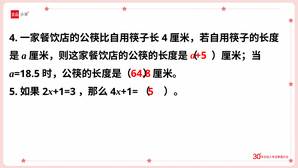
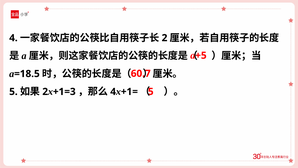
4: 4 -> 2 (165, 38)
64.8: 64.8 -> 60.7 (141, 73)
